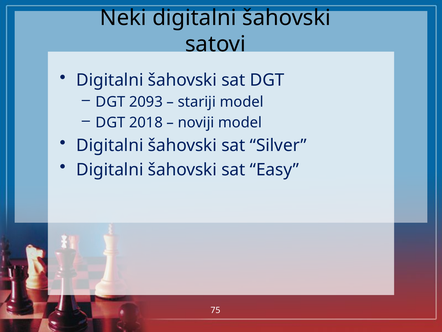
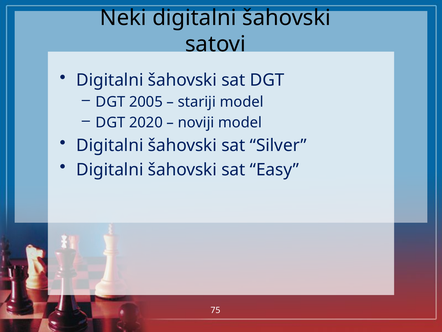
2093: 2093 -> 2005 (146, 102)
2018: 2018 -> 2020 (146, 123)
